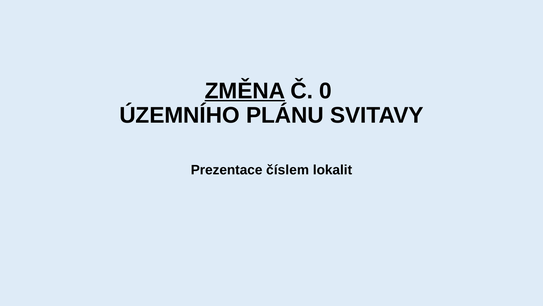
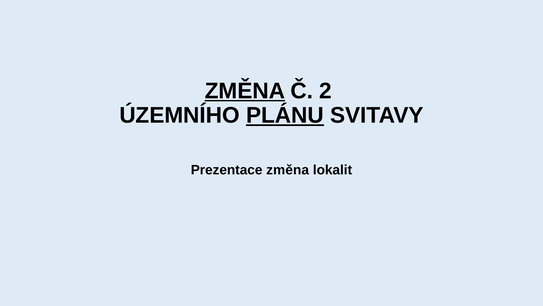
0: 0 -> 2 (326, 91)
PLÁNU underline: none -> present (285, 115)
Prezentace číslem: číslem -> změna (288, 170)
